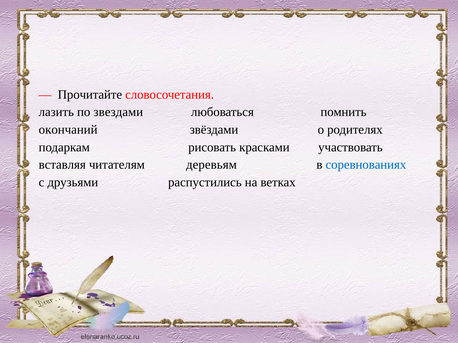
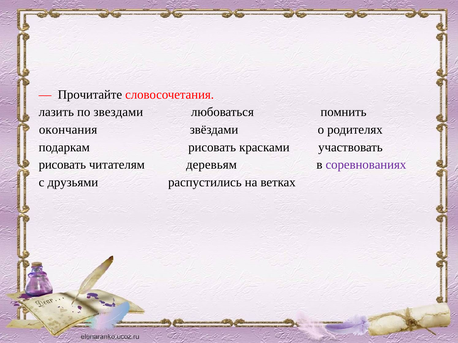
окончаний: окончаний -> окончания (68, 130)
вставляя: вставляя -> рисовать (62, 165)
соревнованиях colour: blue -> purple (366, 165)
